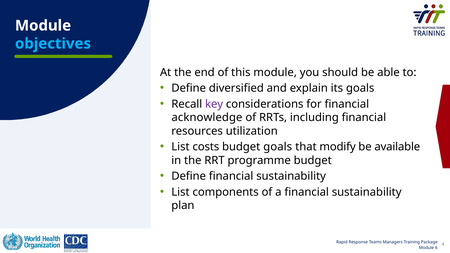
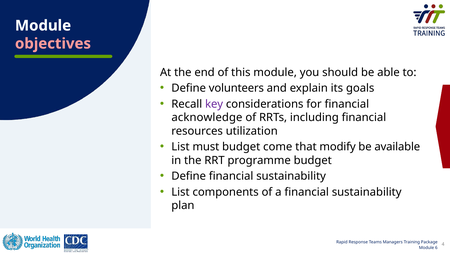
objectives colour: light blue -> pink (53, 44)
diversified: diversified -> volunteers (236, 88)
costs: costs -> must (206, 147)
budget goals: goals -> come (278, 147)
